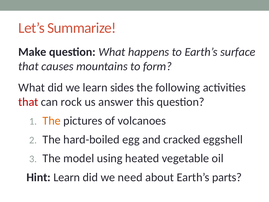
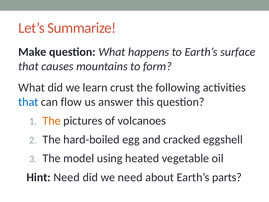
sides: sides -> crust (122, 87)
that colour: red -> blue (28, 102)
rock: rock -> flow (71, 102)
Hint Learn: Learn -> Need (67, 177)
